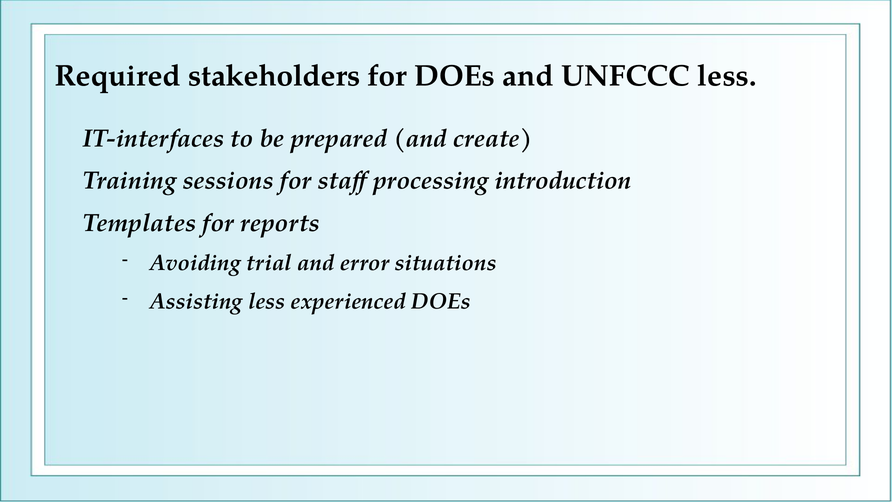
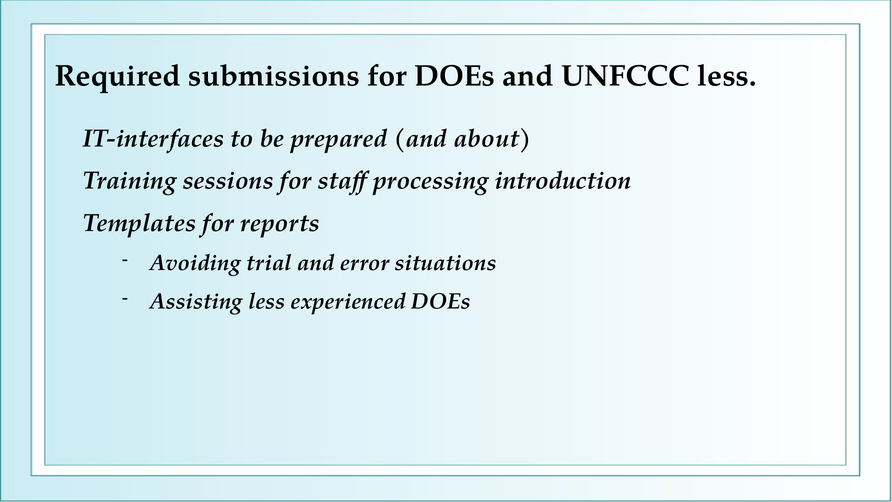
stakeholders: stakeholders -> submissions (274, 76)
create: create -> about (493, 138)
